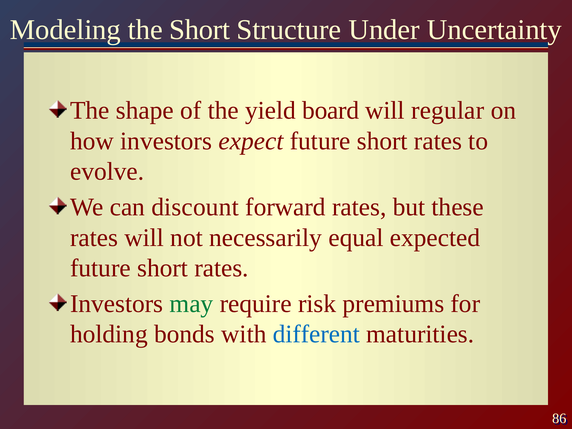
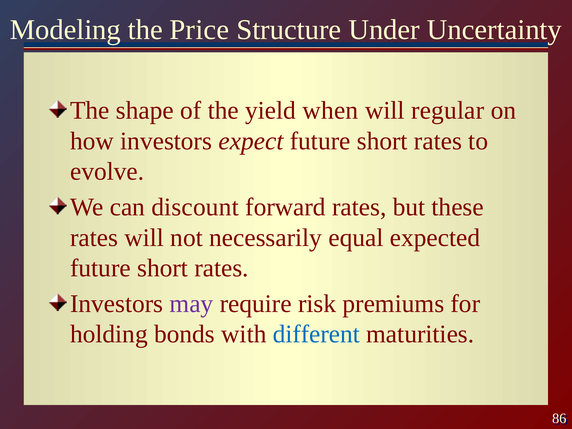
the Short: Short -> Price (199, 30)
board: board -> when (330, 110)
may colour: green -> purple (191, 304)
